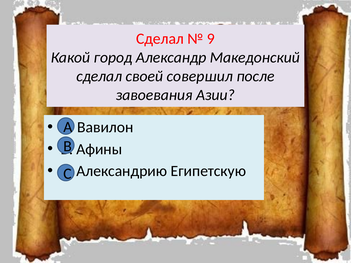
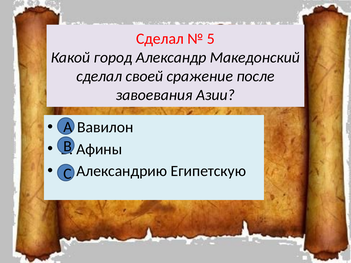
9: 9 -> 5 (211, 39)
совершил: совершил -> сражение (200, 76)
